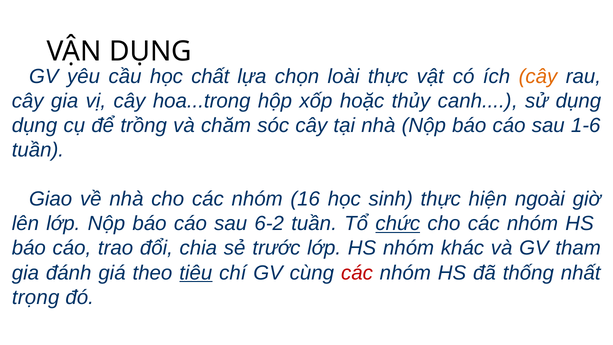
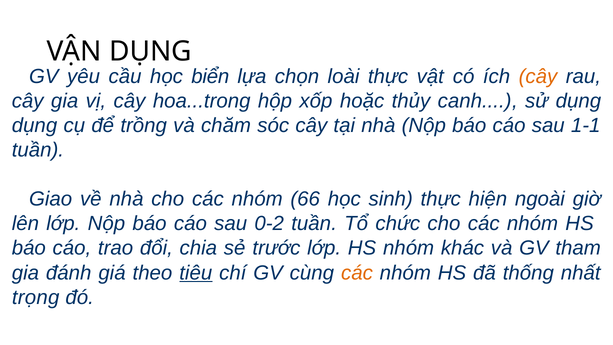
chất: chất -> biển (210, 76)
1-6: 1-6 -> 1-1 (586, 125)
16: 16 -> 66 (305, 199)
6-2: 6-2 -> 0-2 (269, 224)
chức underline: present -> none (398, 224)
các colour: red -> orange (357, 273)
